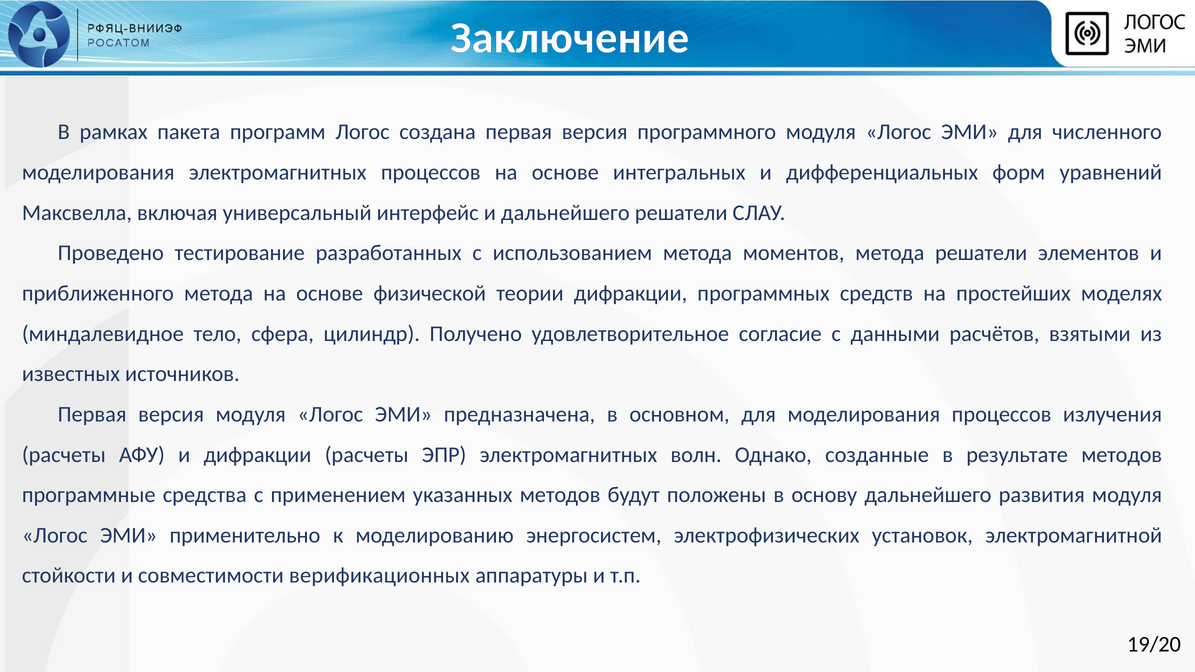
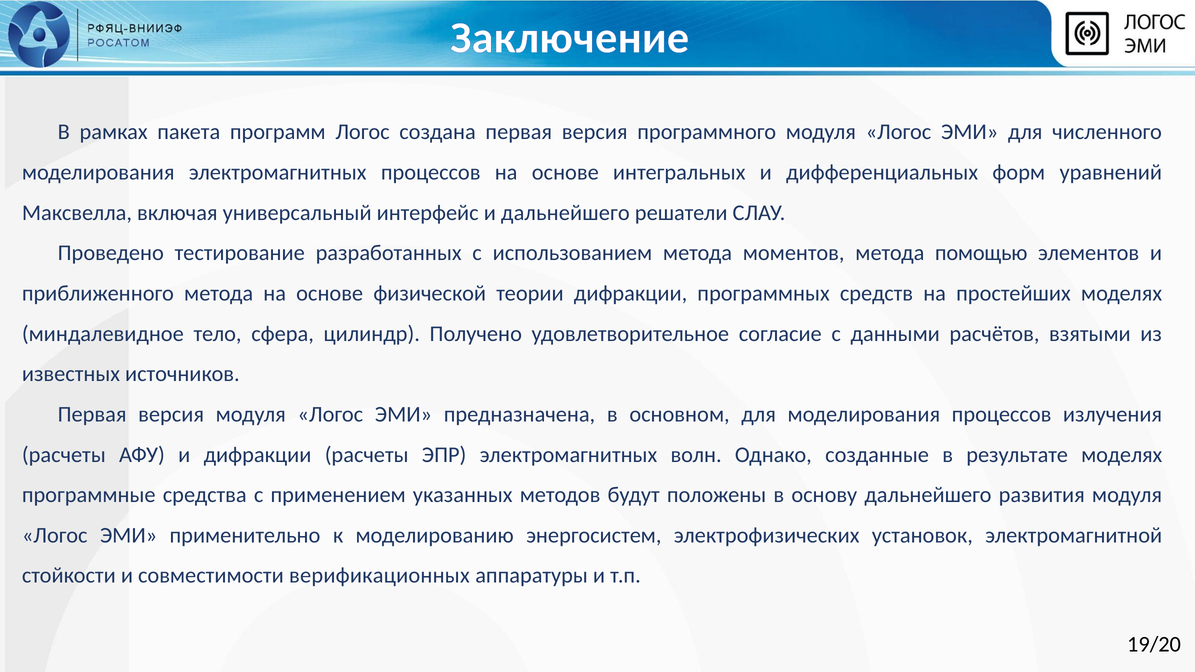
метода решатели: решатели -> помощью (981, 253)
результате методов: методов -> моделях (1122, 455)
